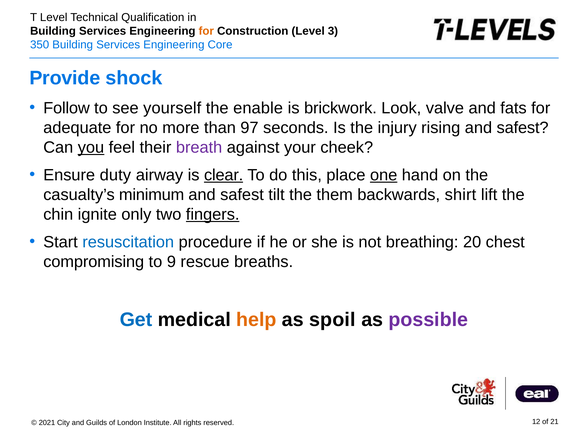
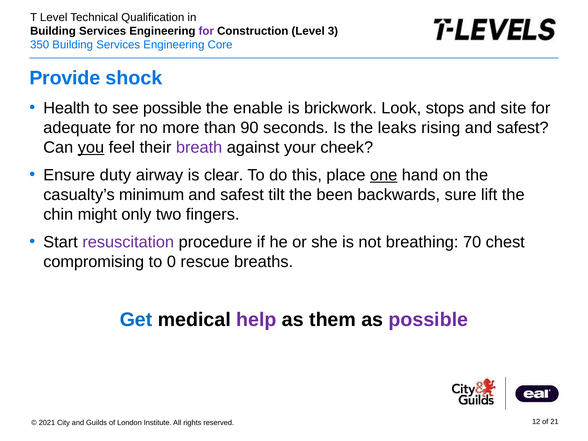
for colour: orange -> purple (206, 31)
Follow: Follow -> Health (67, 108)
see yourself: yourself -> possible (172, 108)
valve: valve -> stops (445, 108)
fats: fats -> site (513, 108)
97: 97 -> 90 (249, 128)
injury: injury -> leaks (397, 128)
clear underline: present -> none (224, 175)
them: them -> been (335, 195)
shirt: shirt -> sure (461, 195)
ignite: ignite -> might (97, 214)
fingers underline: present -> none (213, 214)
resuscitation colour: blue -> purple (128, 242)
20: 20 -> 70 (472, 242)
9: 9 -> 0 (171, 262)
help colour: orange -> purple (256, 320)
spoil: spoil -> them (333, 320)
